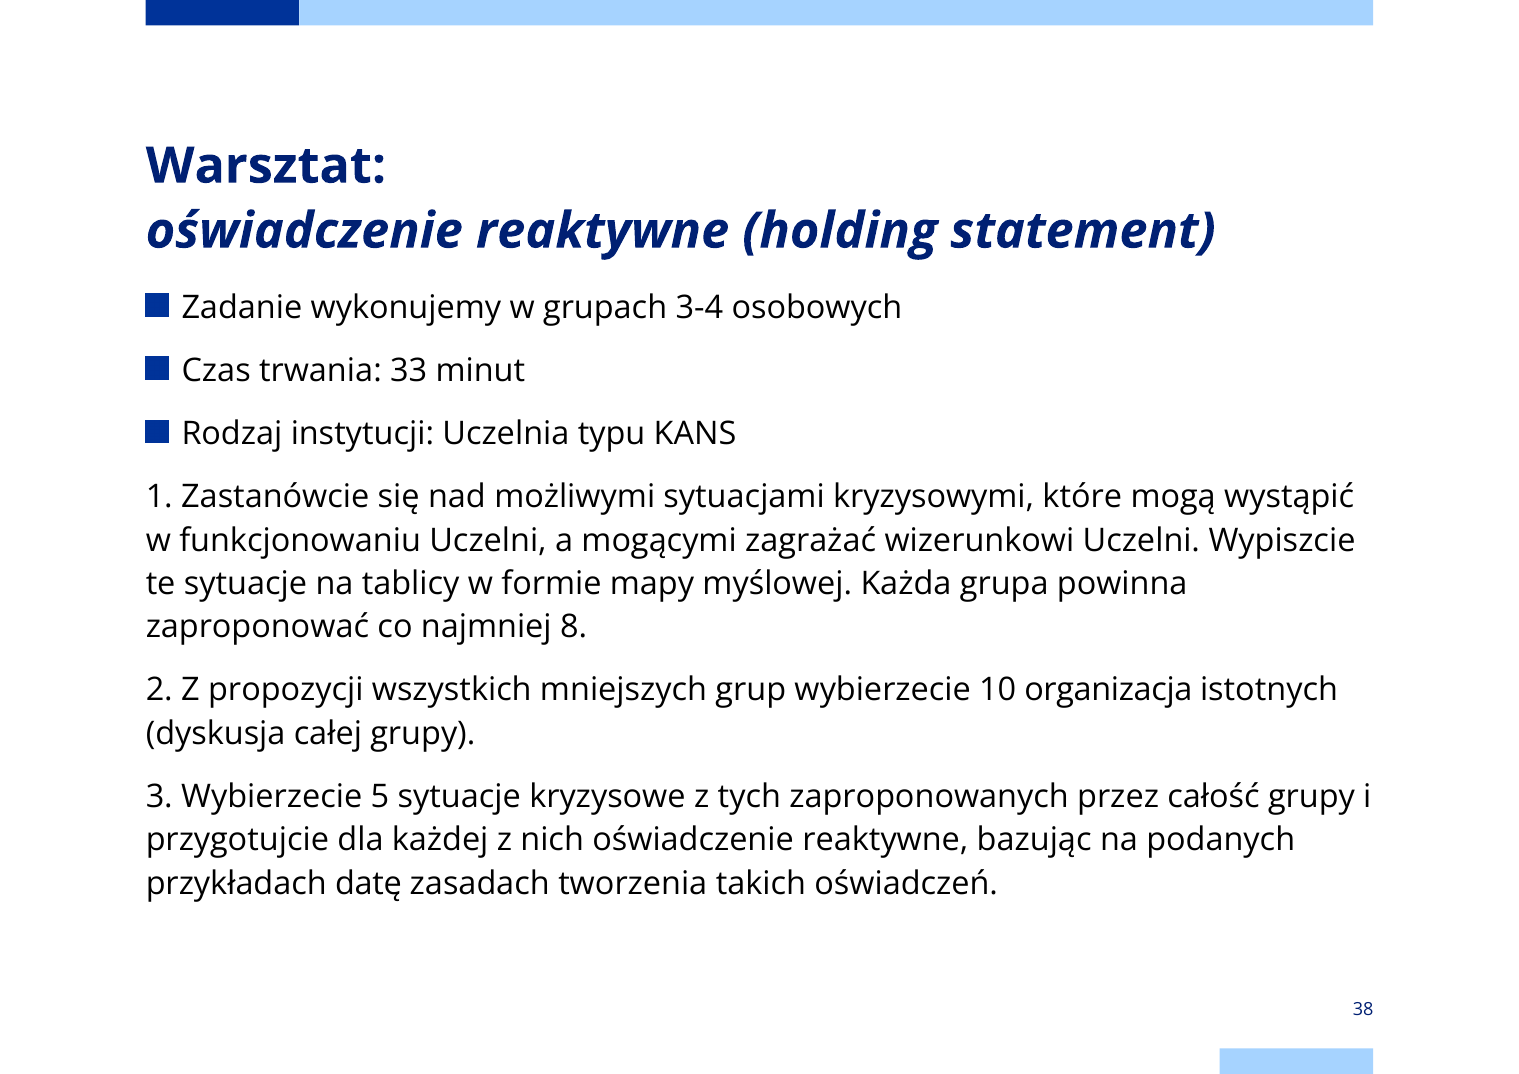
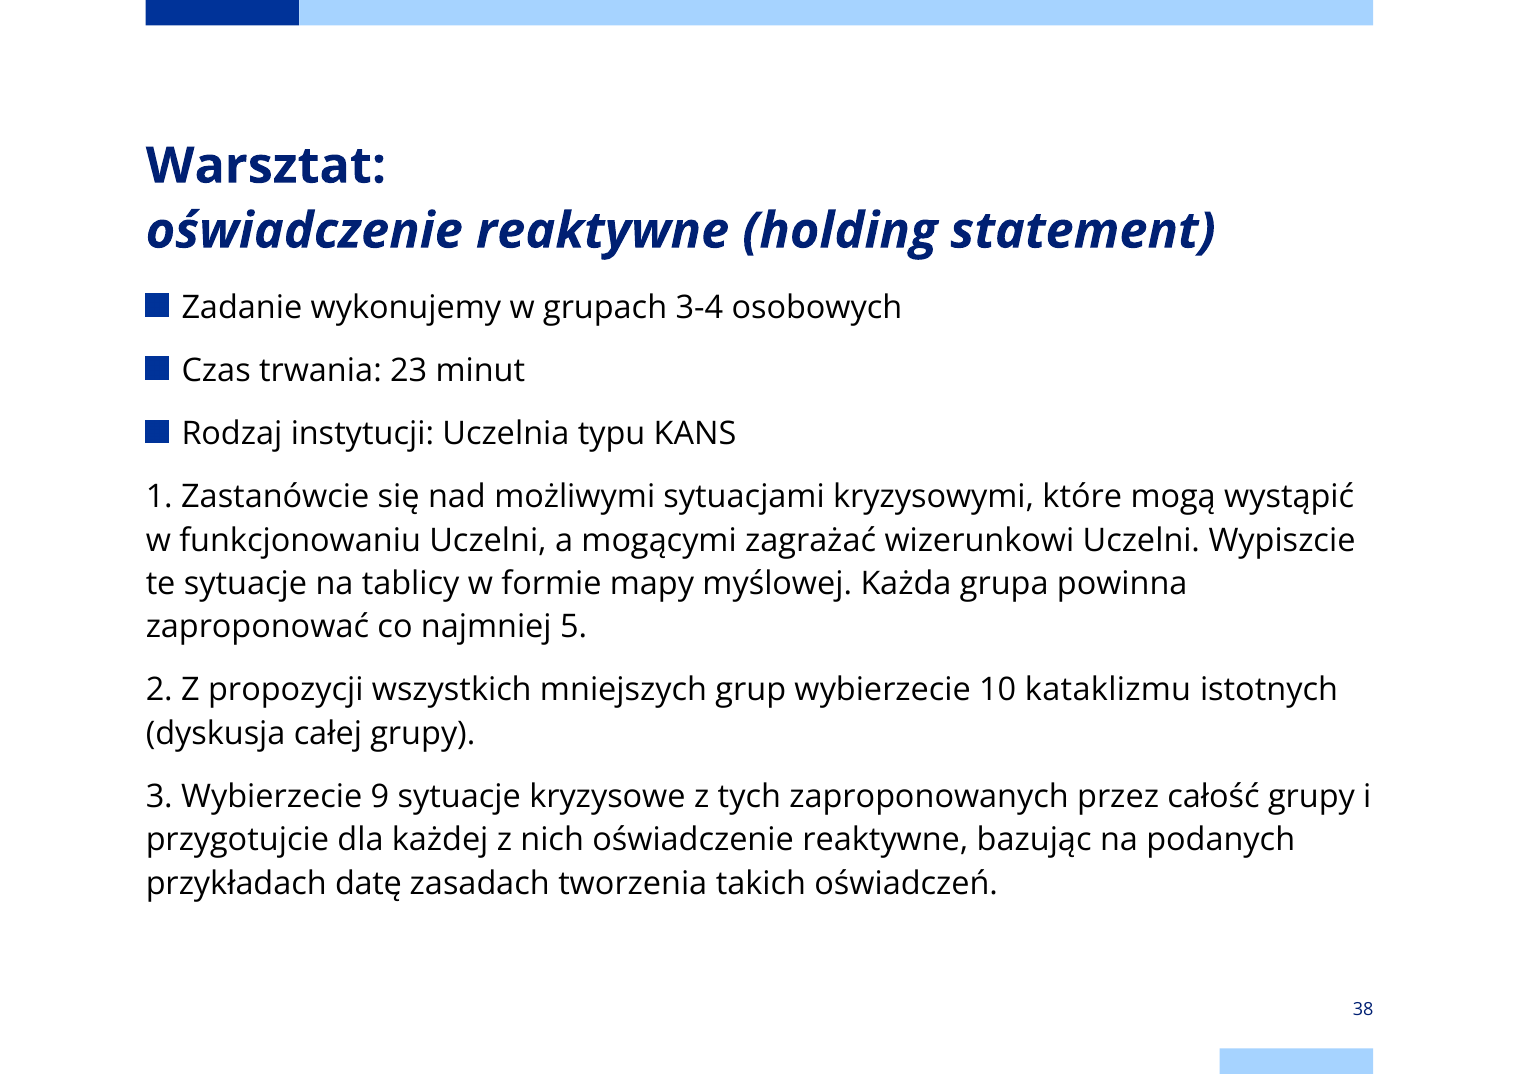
33: 33 -> 23 (409, 371)
8: 8 -> 5 (574, 627)
organizacja: organizacja -> kataklizmu (1108, 690)
5: 5 -> 9 (380, 797)
